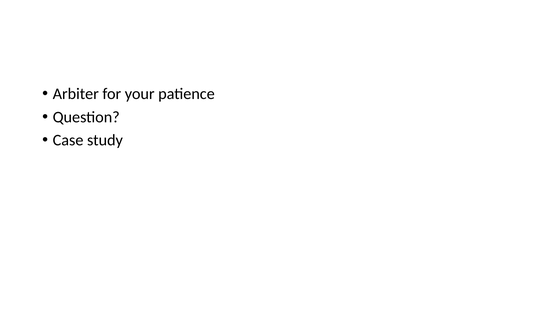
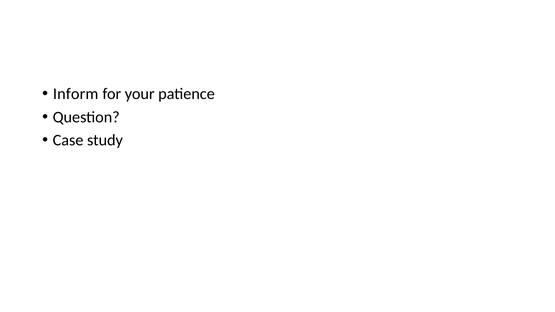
Arbiter: Arbiter -> Inform (76, 94)
